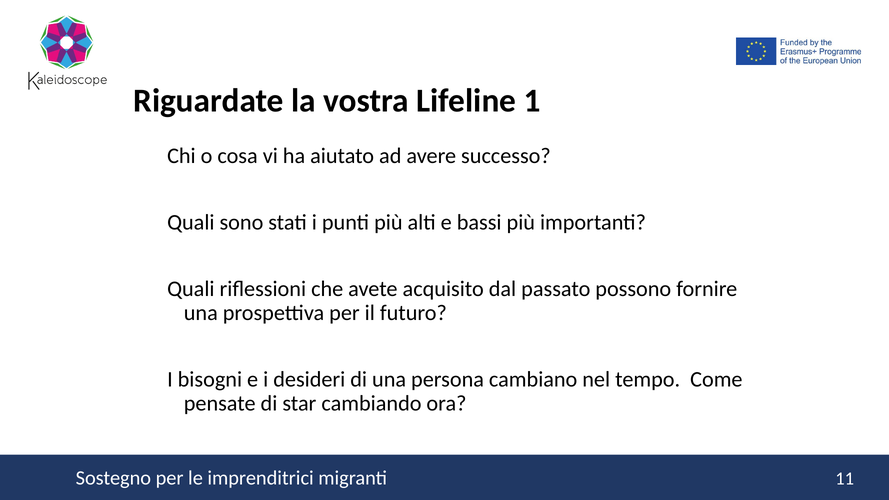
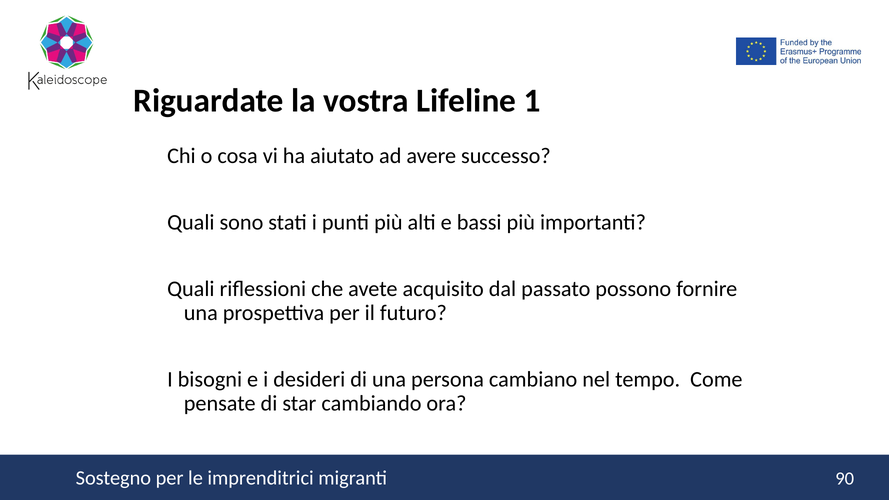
11: 11 -> 90 (845, 478)
